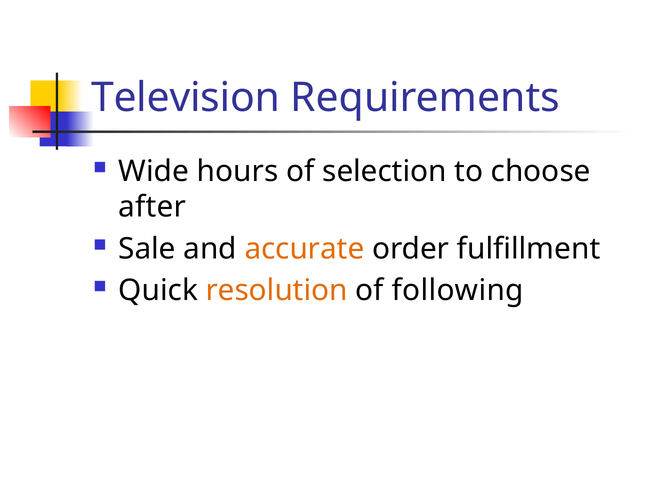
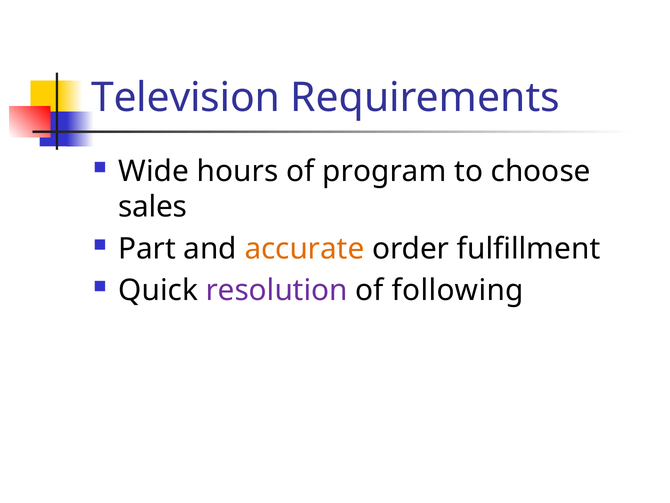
selection: selection -> program (384, 171)
after: after -> sales (153, 207)
Sale: Sale -> Part (147, 249)
resolution colour: orange -> purple (277, 290)
